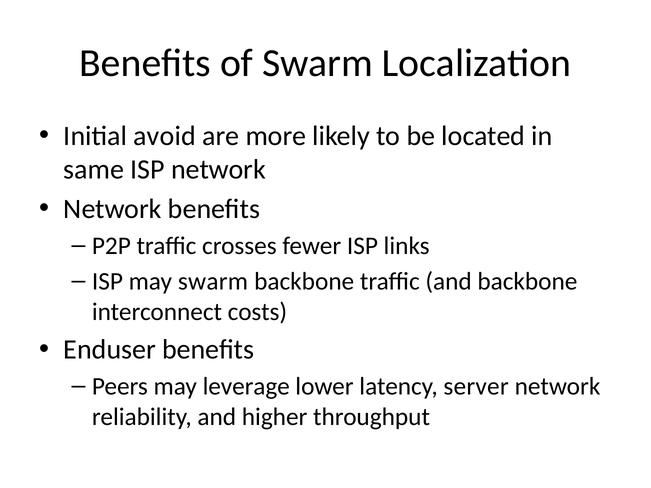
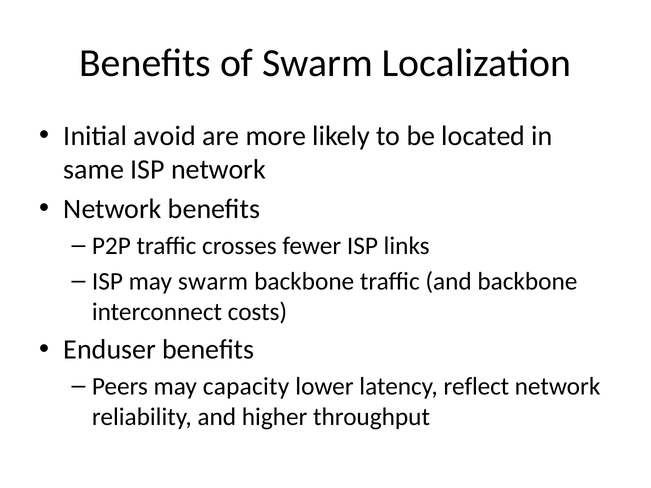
leverage: leverage -> capacity (246, 387)
server: server -> reflect (476, 387)
